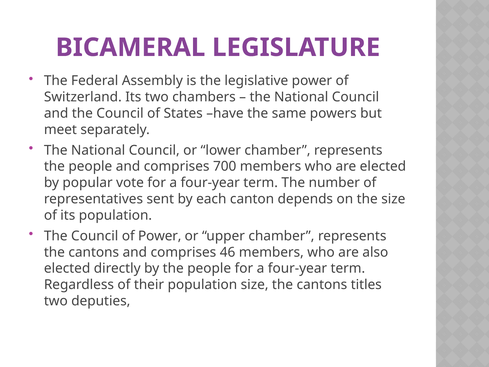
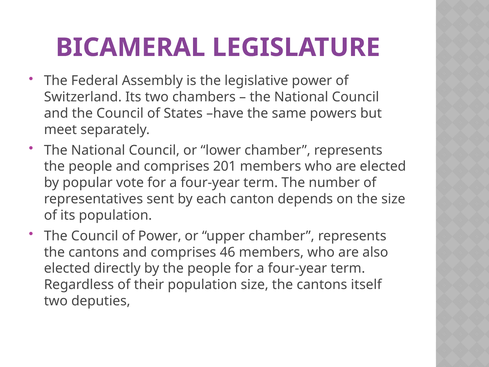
700: 700 -> 201 (225, 166)
titles: titles -> itself (366, 285)
